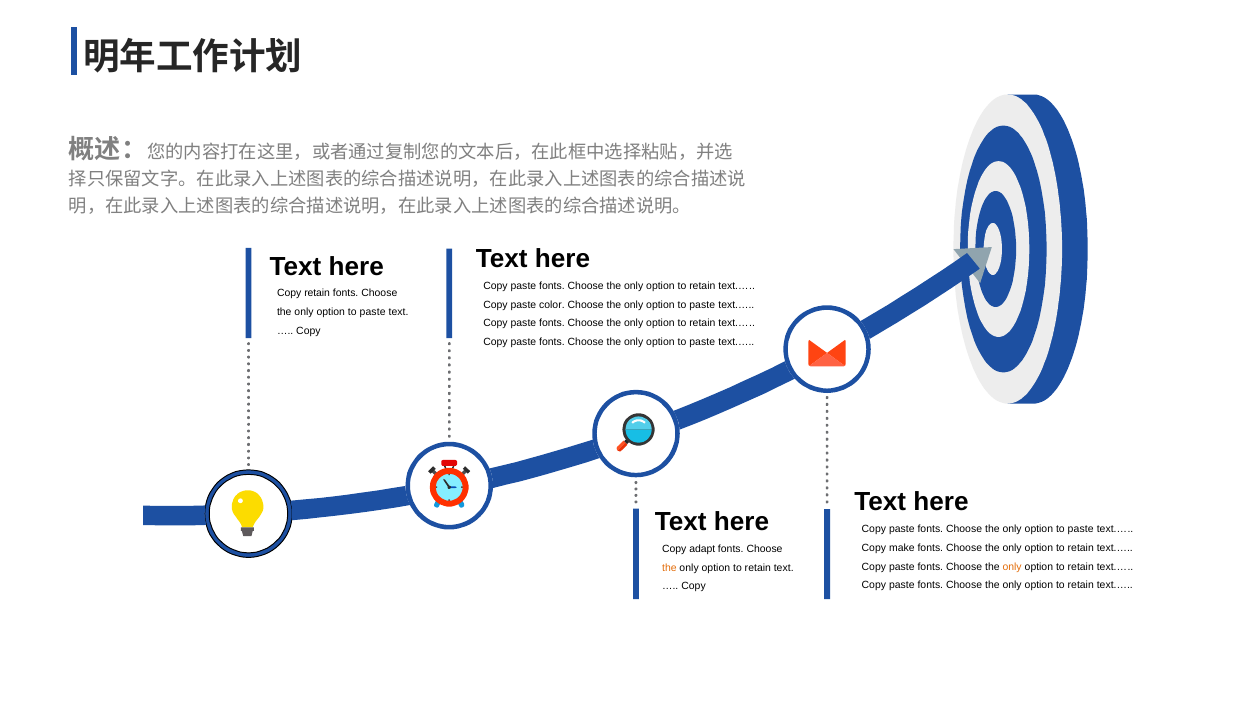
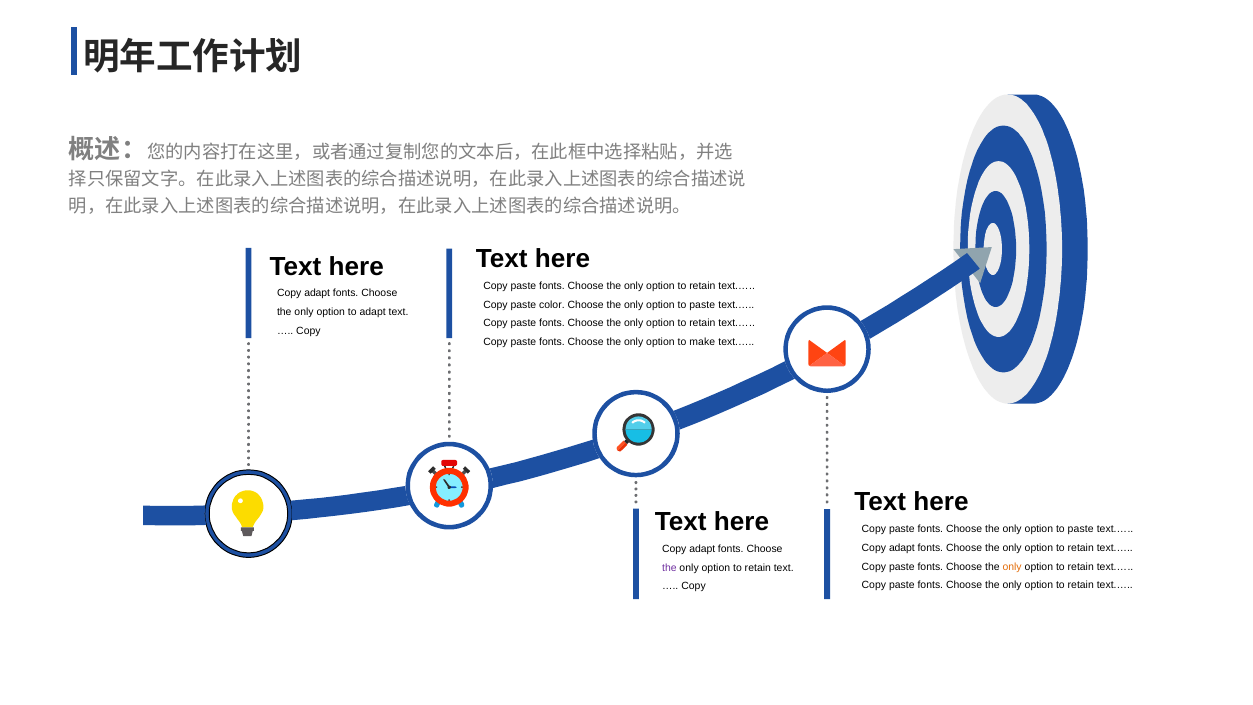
retain: retain -> adapt (317, 293)
paste: paste -> adapt (373, 312)
paste: paste -> make (702, 342)
make: make -> adapt (902, 548)
the colour: orange -> purple (669, 567)
